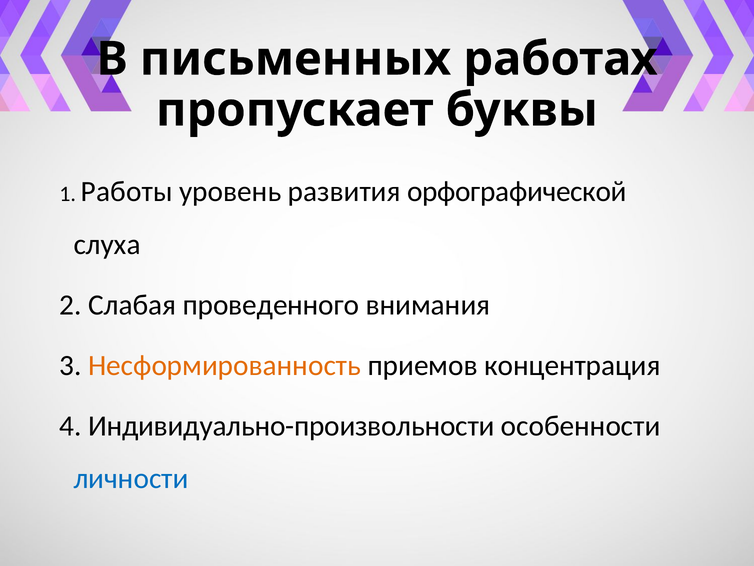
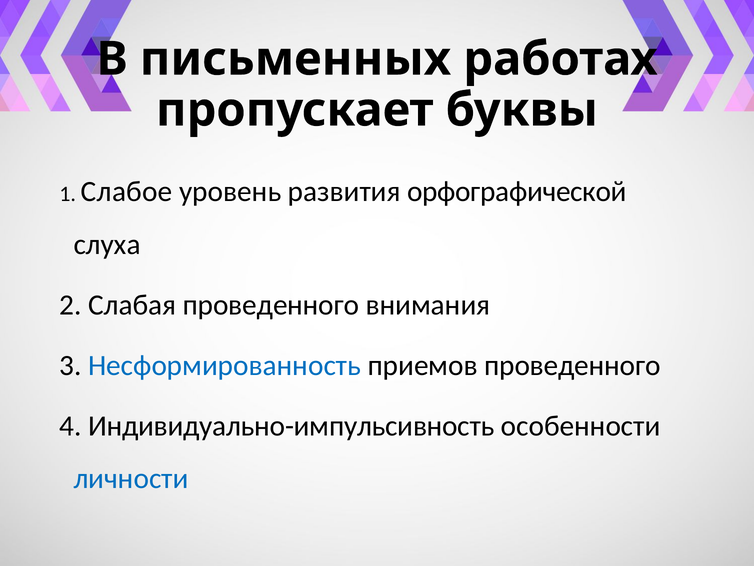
Работы: Работы -> Слабое (127, 191)
Несформированность colour: orange -> blue (225, 365)
приемов концентрация: концентрация -> проведенного (572, 365)
Индивидуально-произвольности: Индивидуально-произвольности -> Индивидуально-импульсивность (291, 426)
